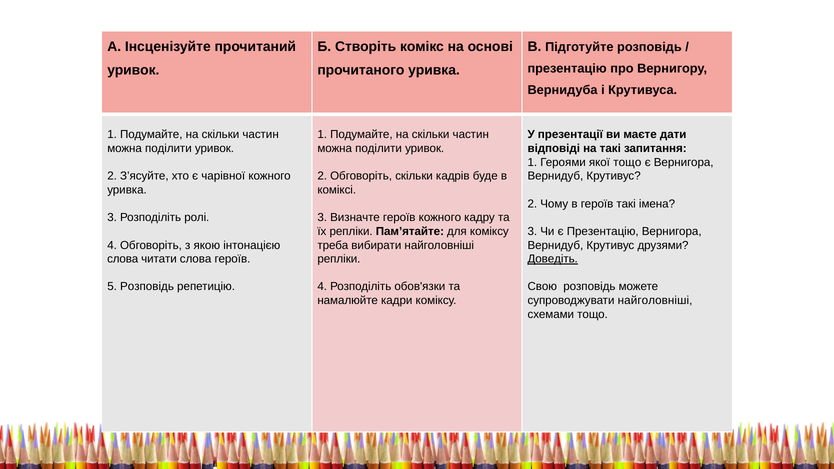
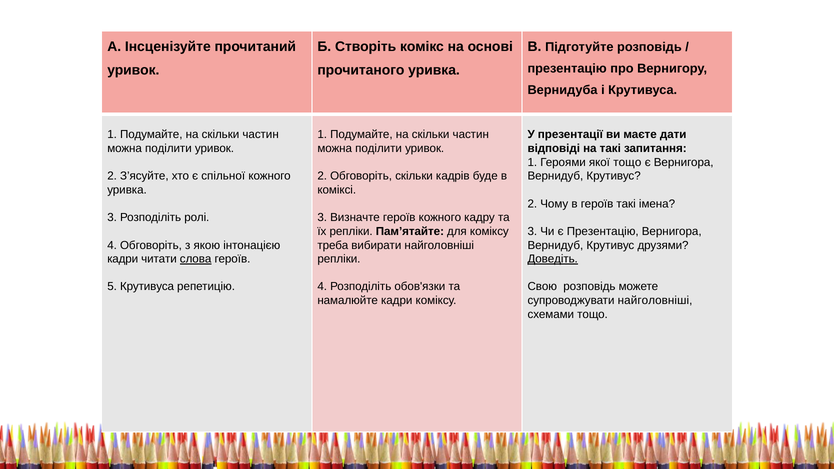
чарівної: чарівної -> спільної (223, 176)
слова: слова -> кадри (123, 259)
слова underline: none -> present (196, 259)
5 Розповідь: Розповідь -> Крутивуса (147, 287)
